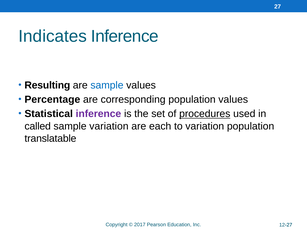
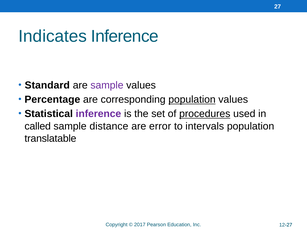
Resulting: Resulting -> Standard (47, 85)
sample colour: blue -> purple (107, 85)
population underline: none -> present (192, 100)
sample variation: variation -> distance (109, 126)
each: each -> error (160, 126)
to variation: variation -> intervals (205, 126)
